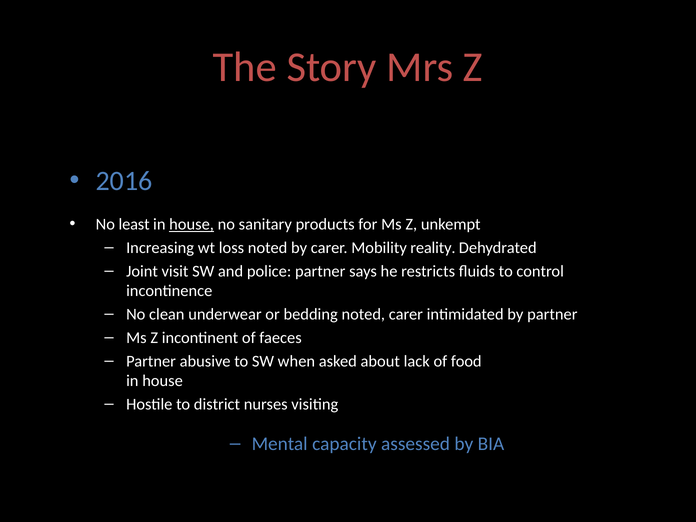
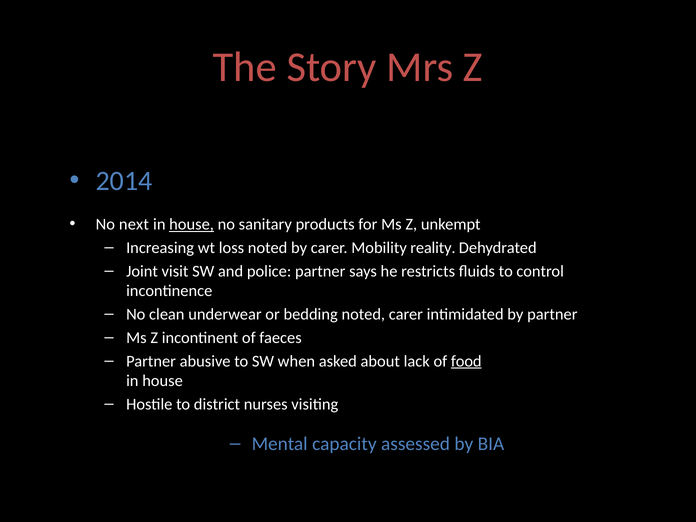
2016: 2016 -> 2014 (124, 181)
least: least -> next (134, 224)
food underline: none -> present (466, 361)
